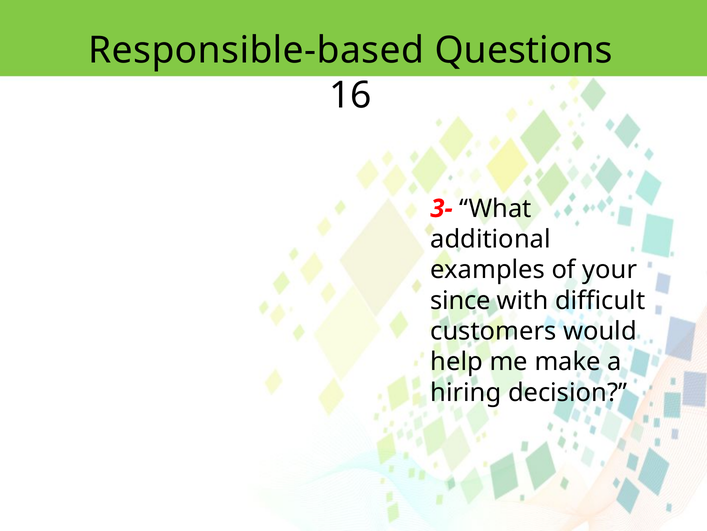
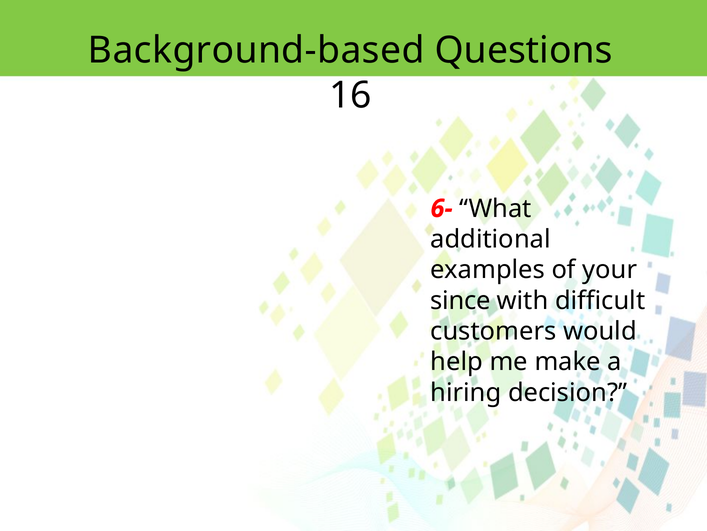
Responsible-based: Responsible-based -> Background-based (256, 50)
3-: 3- -> 6- (442, 208)
